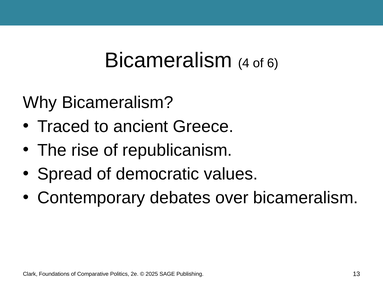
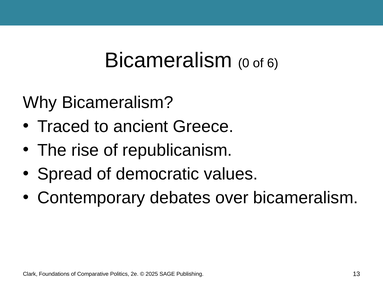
4: 4 -> 0 (244, 63)
